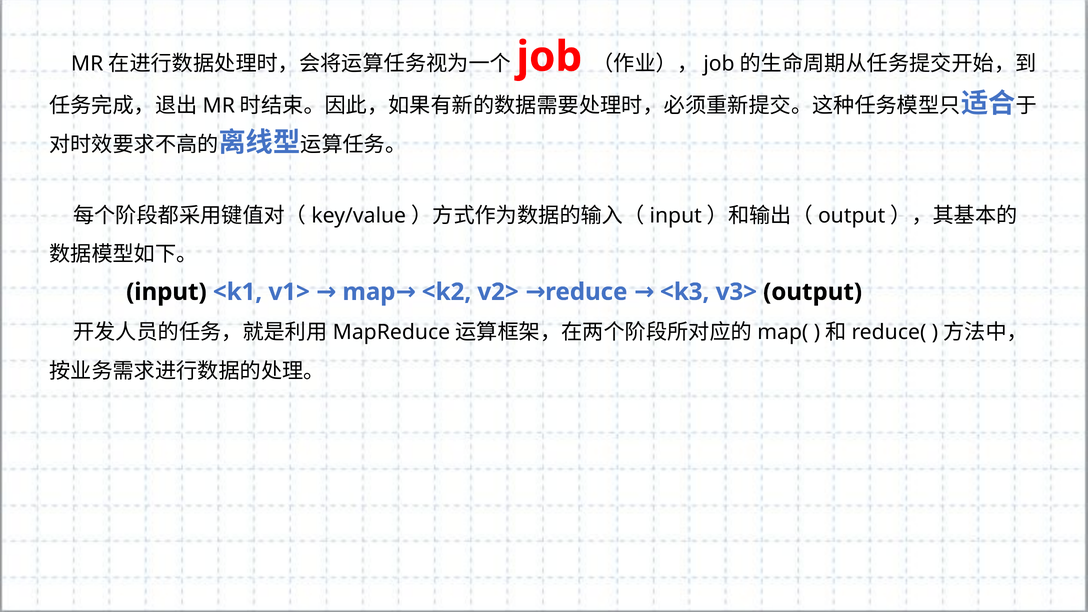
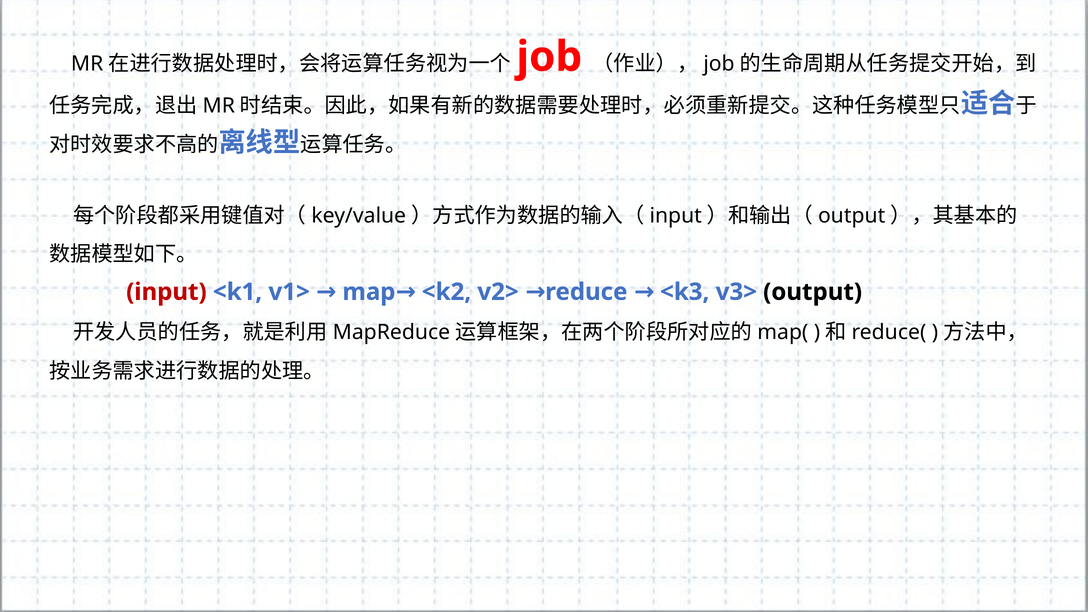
input colour: black -> red (166, 292)
